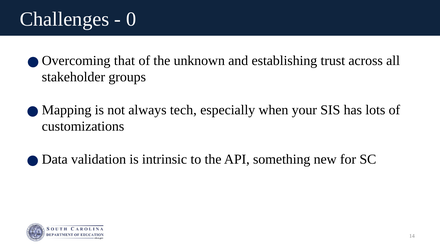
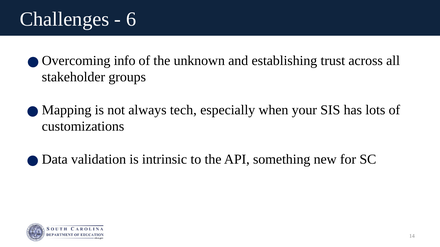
0: 0 -> 6 (131, 19)
that: that -> info (125, 61)
